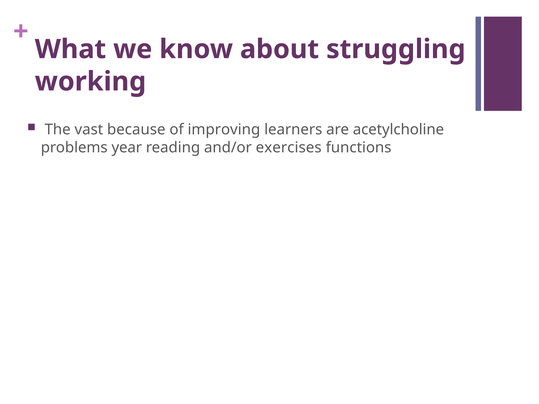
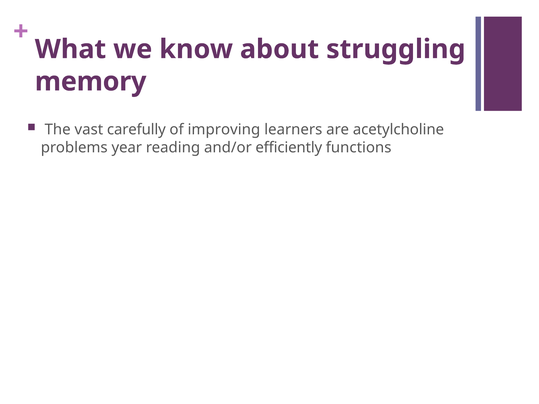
working: working -> memory (91, 82)
because: because -> carefully (136, 130)
exercises: exercises -> efficiently (289, 148)
